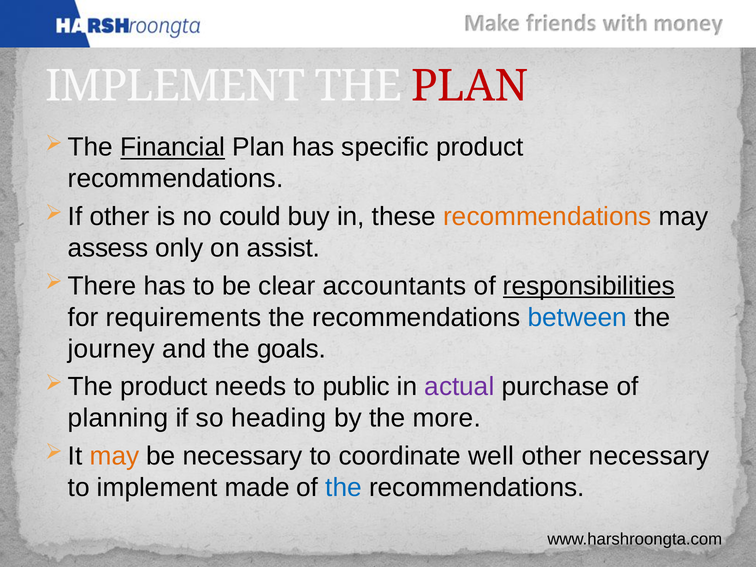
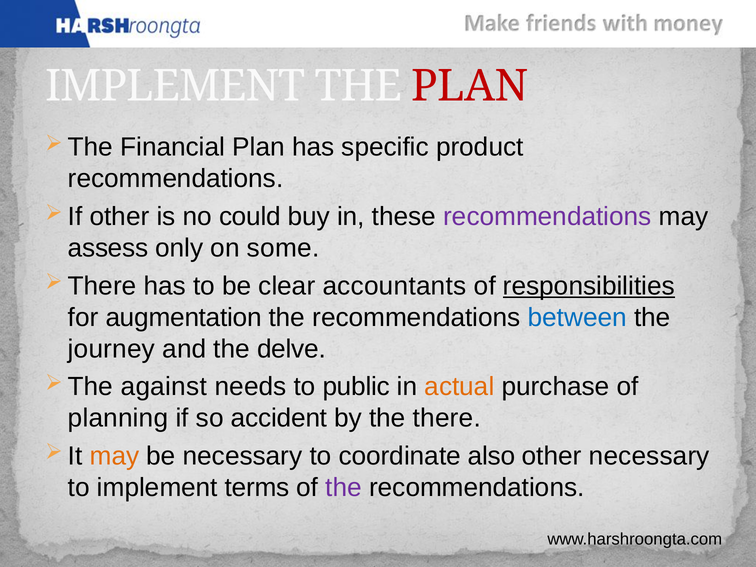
Financial underline: present -> none (173, 147)
recommendations colour: orange -> purple (547, 217)
assist: assist -> some (283, 248)
requirements: requirements -> augmentation (184, 317)
goals: goals -> delve (291, 349)
product: product -> against (164, 387)
actual colour: purple -> orange (459, 387)
heading: heading -> accident (279, 418)
more: more -> there (447, 418)
well: well -> also (492, 456)
made: made -> terms (257, 487)
the colour: blue -> purple (344, 487)
